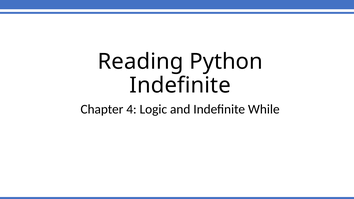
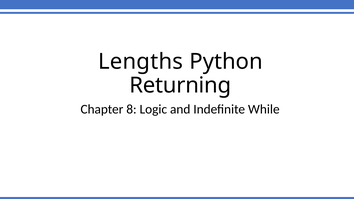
Reading: Reading -> Lengths (141, 62)
Indefinite: Indefinite -> Returning (180, 85)
4: 4 -> 8 (131, 109)
